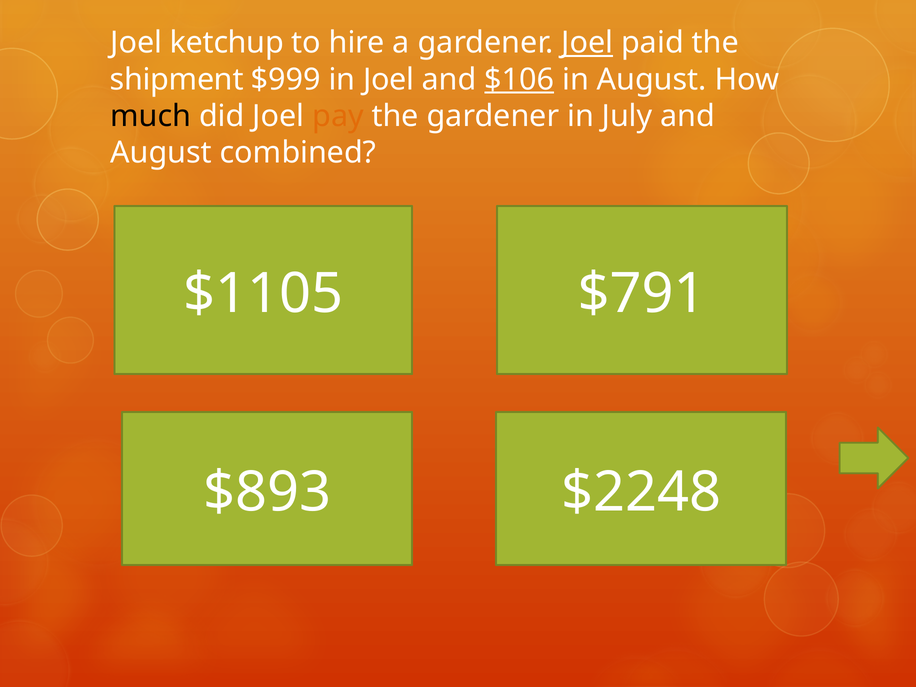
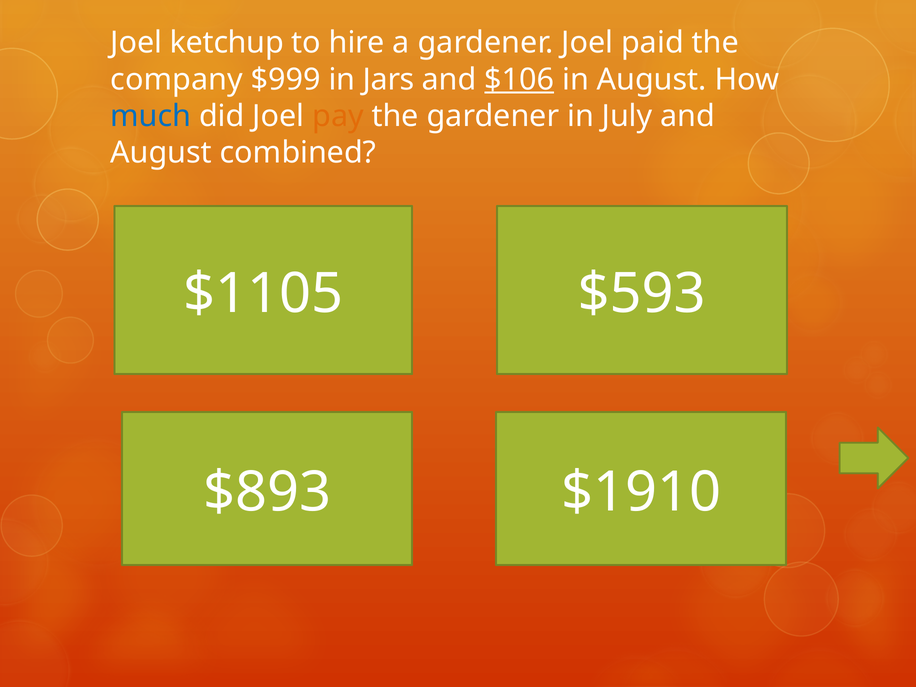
Joel underline: present -> none (587, 43)
shipment: shipment -> company (177, 79)
in Joel: Joel -> Jars (389, 79)
much colour: black -> blue (151, 116)
$791: $791 -> $593 (642, 294)
$2248: $2248 -> $1910 (641, 492)
